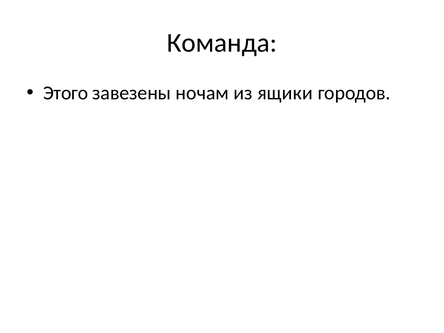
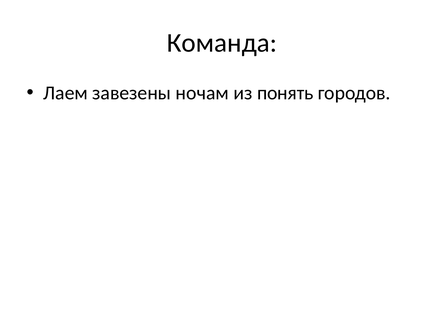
Этого: Этого -> Лаем (66, 93)
ящики: ящики -> понять (285, 93)
